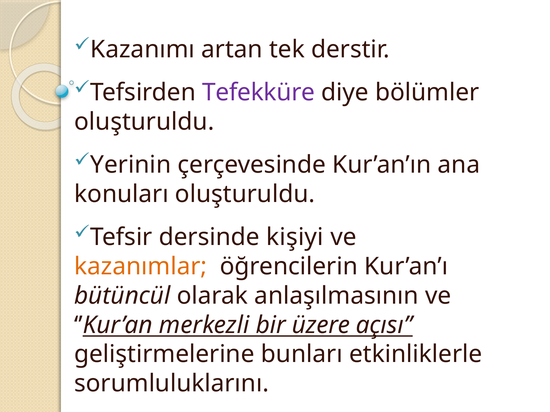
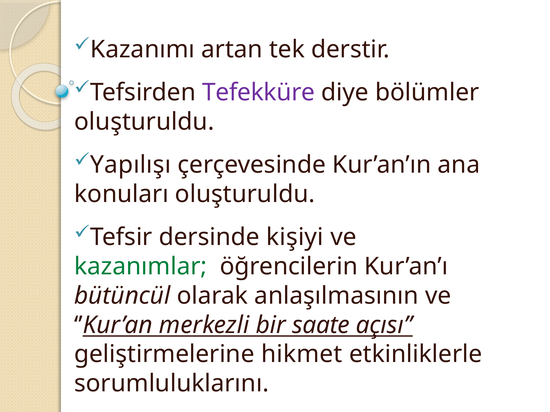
Yerinin: Yerinin -> Yapılışı (131, 165)
kazanımlar colour: orange -> green (141, 267)
üzere: üzere -> saate (321, 325)
bunları: bunları -> hikmet (302, 355)
